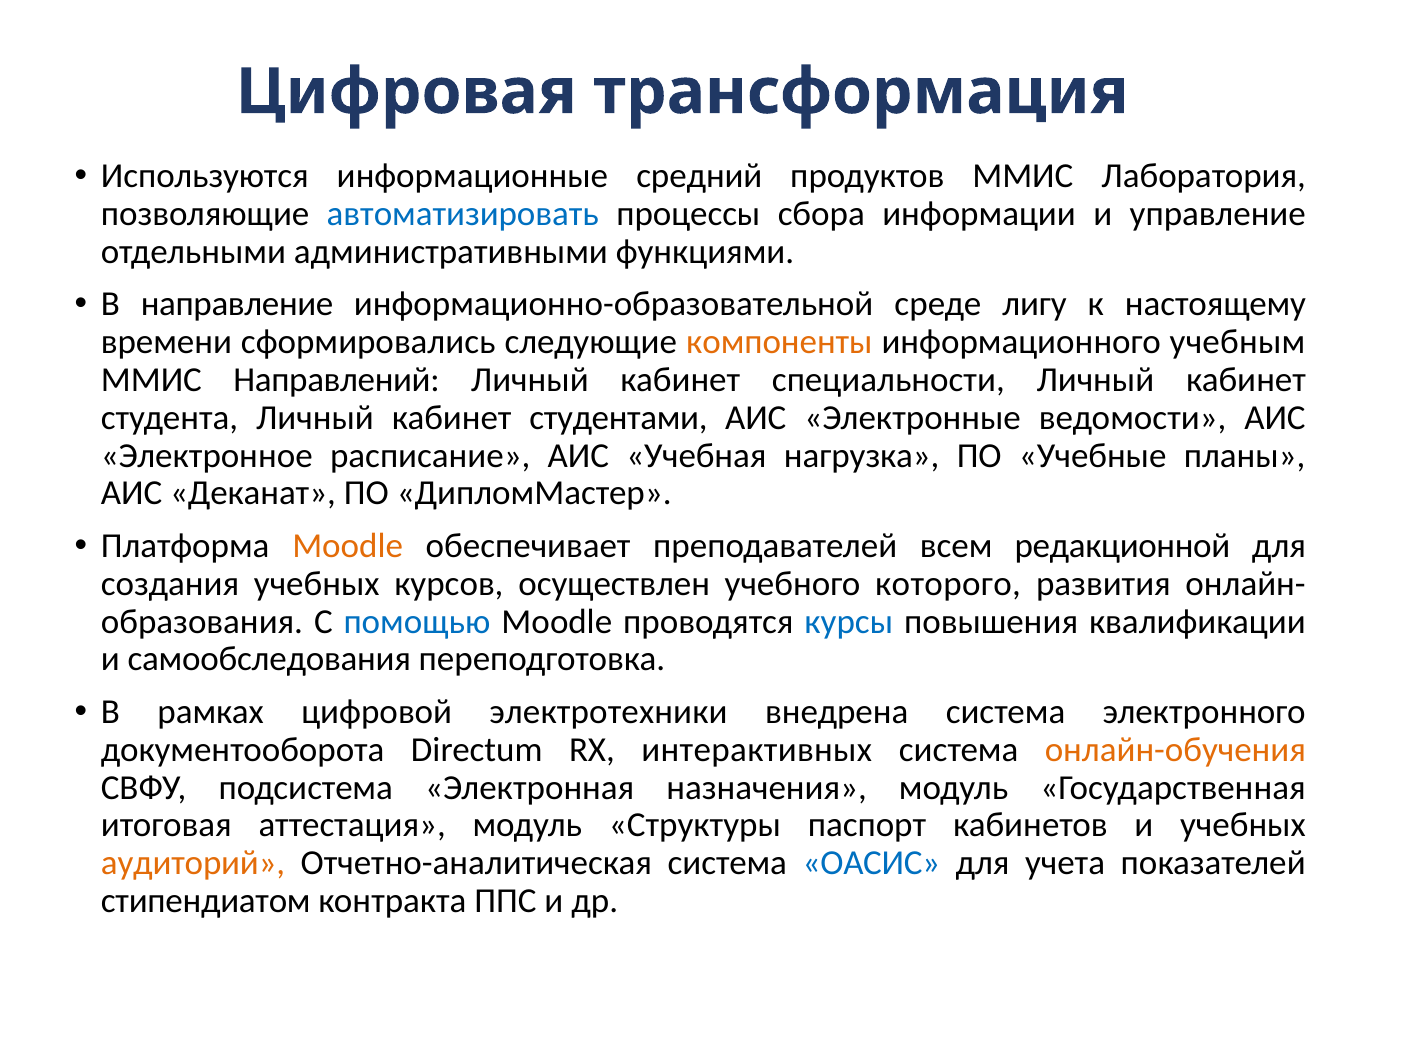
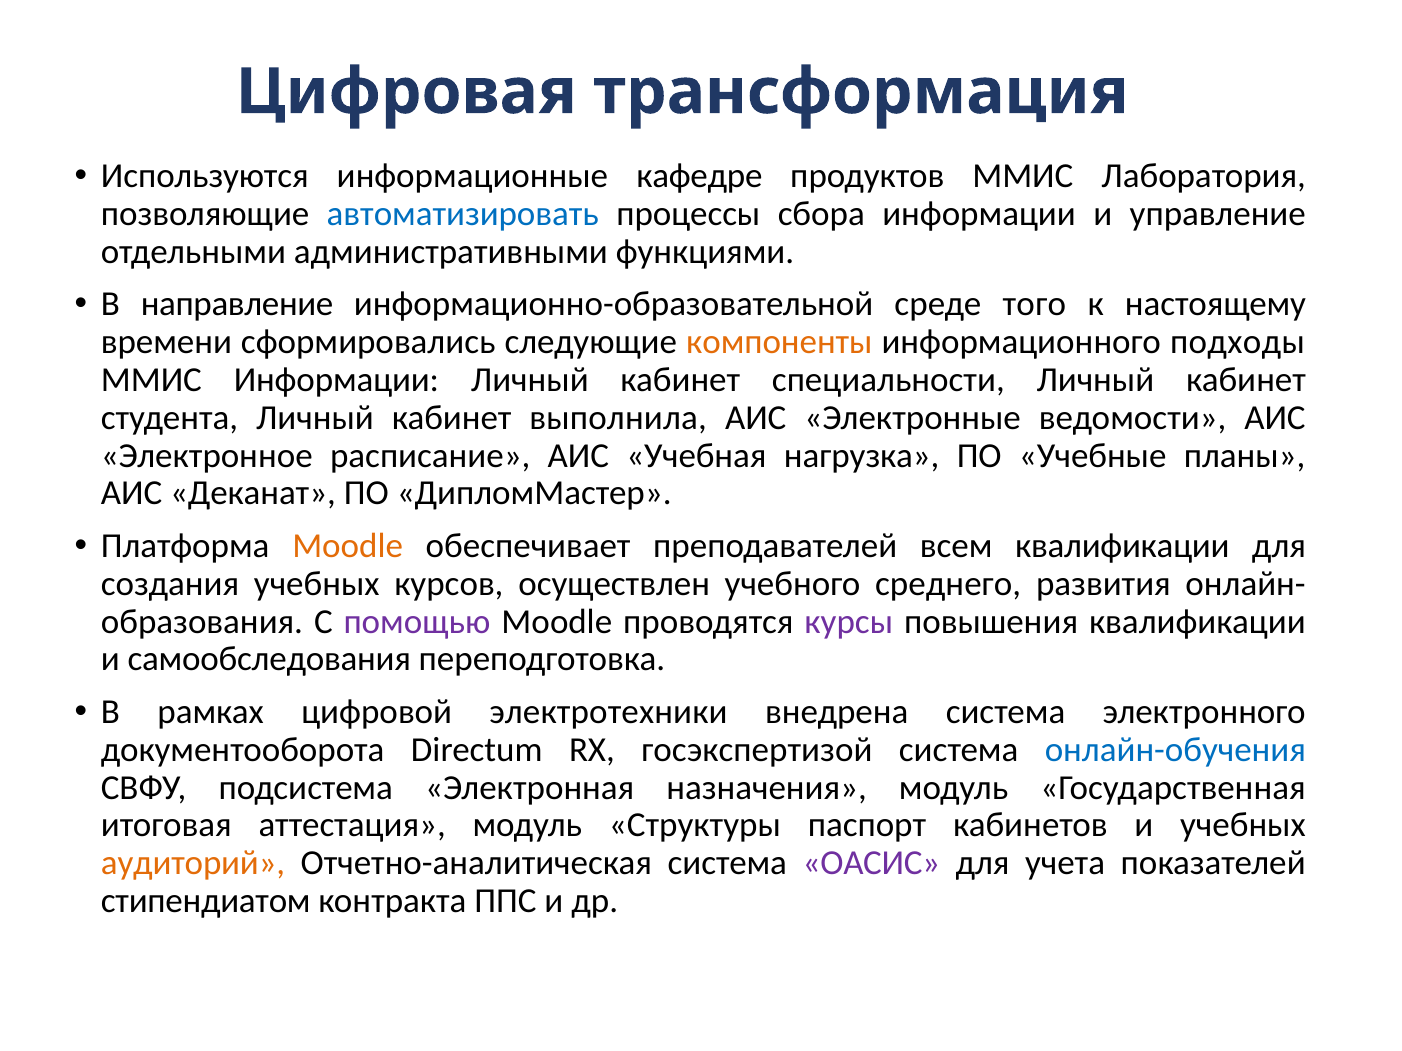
средний: средний -> кафедре (699, 176)
лигу: лигу -> того (1034, 304)
учебным: учебным -> подходы (1237, 342)
ММИС Направлений: Направлений -> Информации (336, 380)
студентами: студентами -> выполнила (618, 418)
всем редакционной: редакционной -> квалификации (1122, 546)
которого: которого -> среднего (948, 584)
помощью colour: blue -> purple (417, 622)
курсы colour: blue -> purple (849, 622)
интерактивных: интерактивных -> госэкспертизой (757, 750)
онлайн-обучения colour: orange -> blue (1175, 750)
ОАСИС colour: blue -> purple (871, 864)
